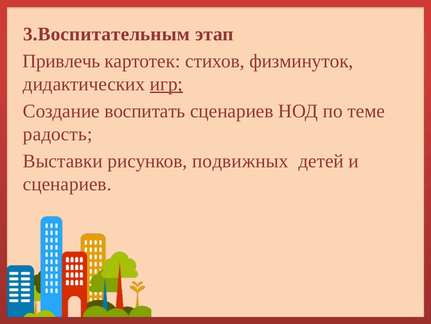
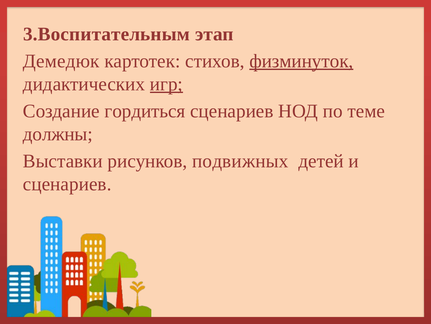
Привлечь: Привлечь -> Демедюк (61, 61)
физминуток underline: none -> present (301, 61)
воспитать: воспитать -> гордиться (145, 111)
радость: радость -> должны (58, 134)
